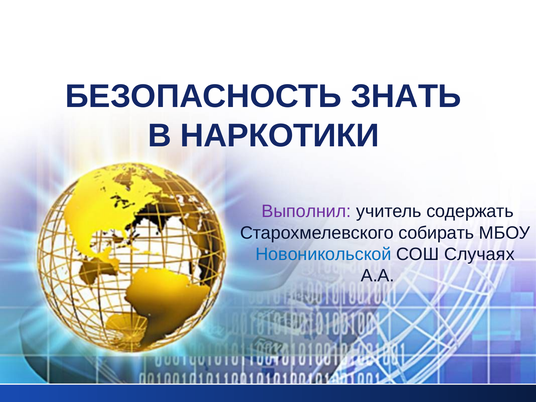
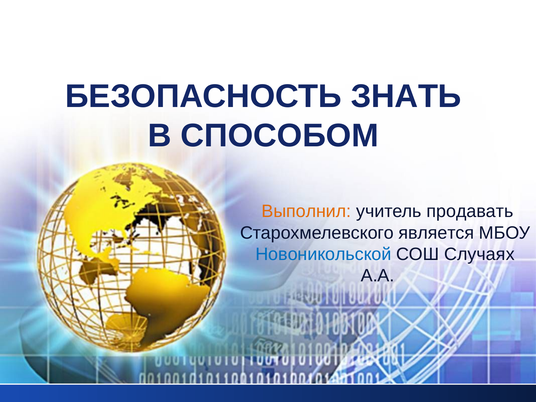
НАРКОТИКИ: НАРКОТИКИ -> СПОСОБОМ (280, 136)
Выполнил colour: purple -> orange (306, 211)
содержать: содержать -> продавать (470, 211)
собирать: собирать -> является (436, 233)
